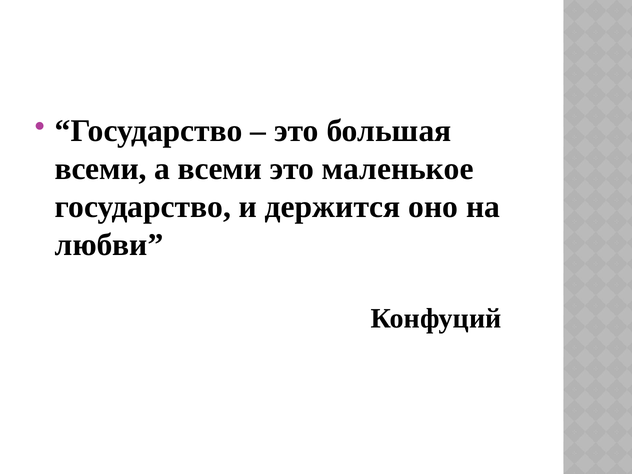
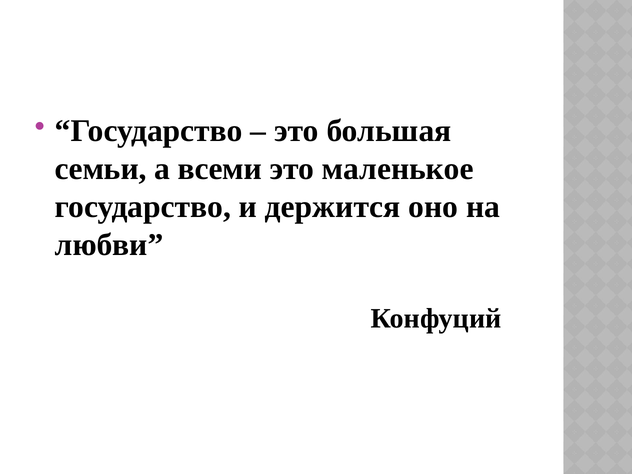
всеми: всеми -> семьи (101, 169)
